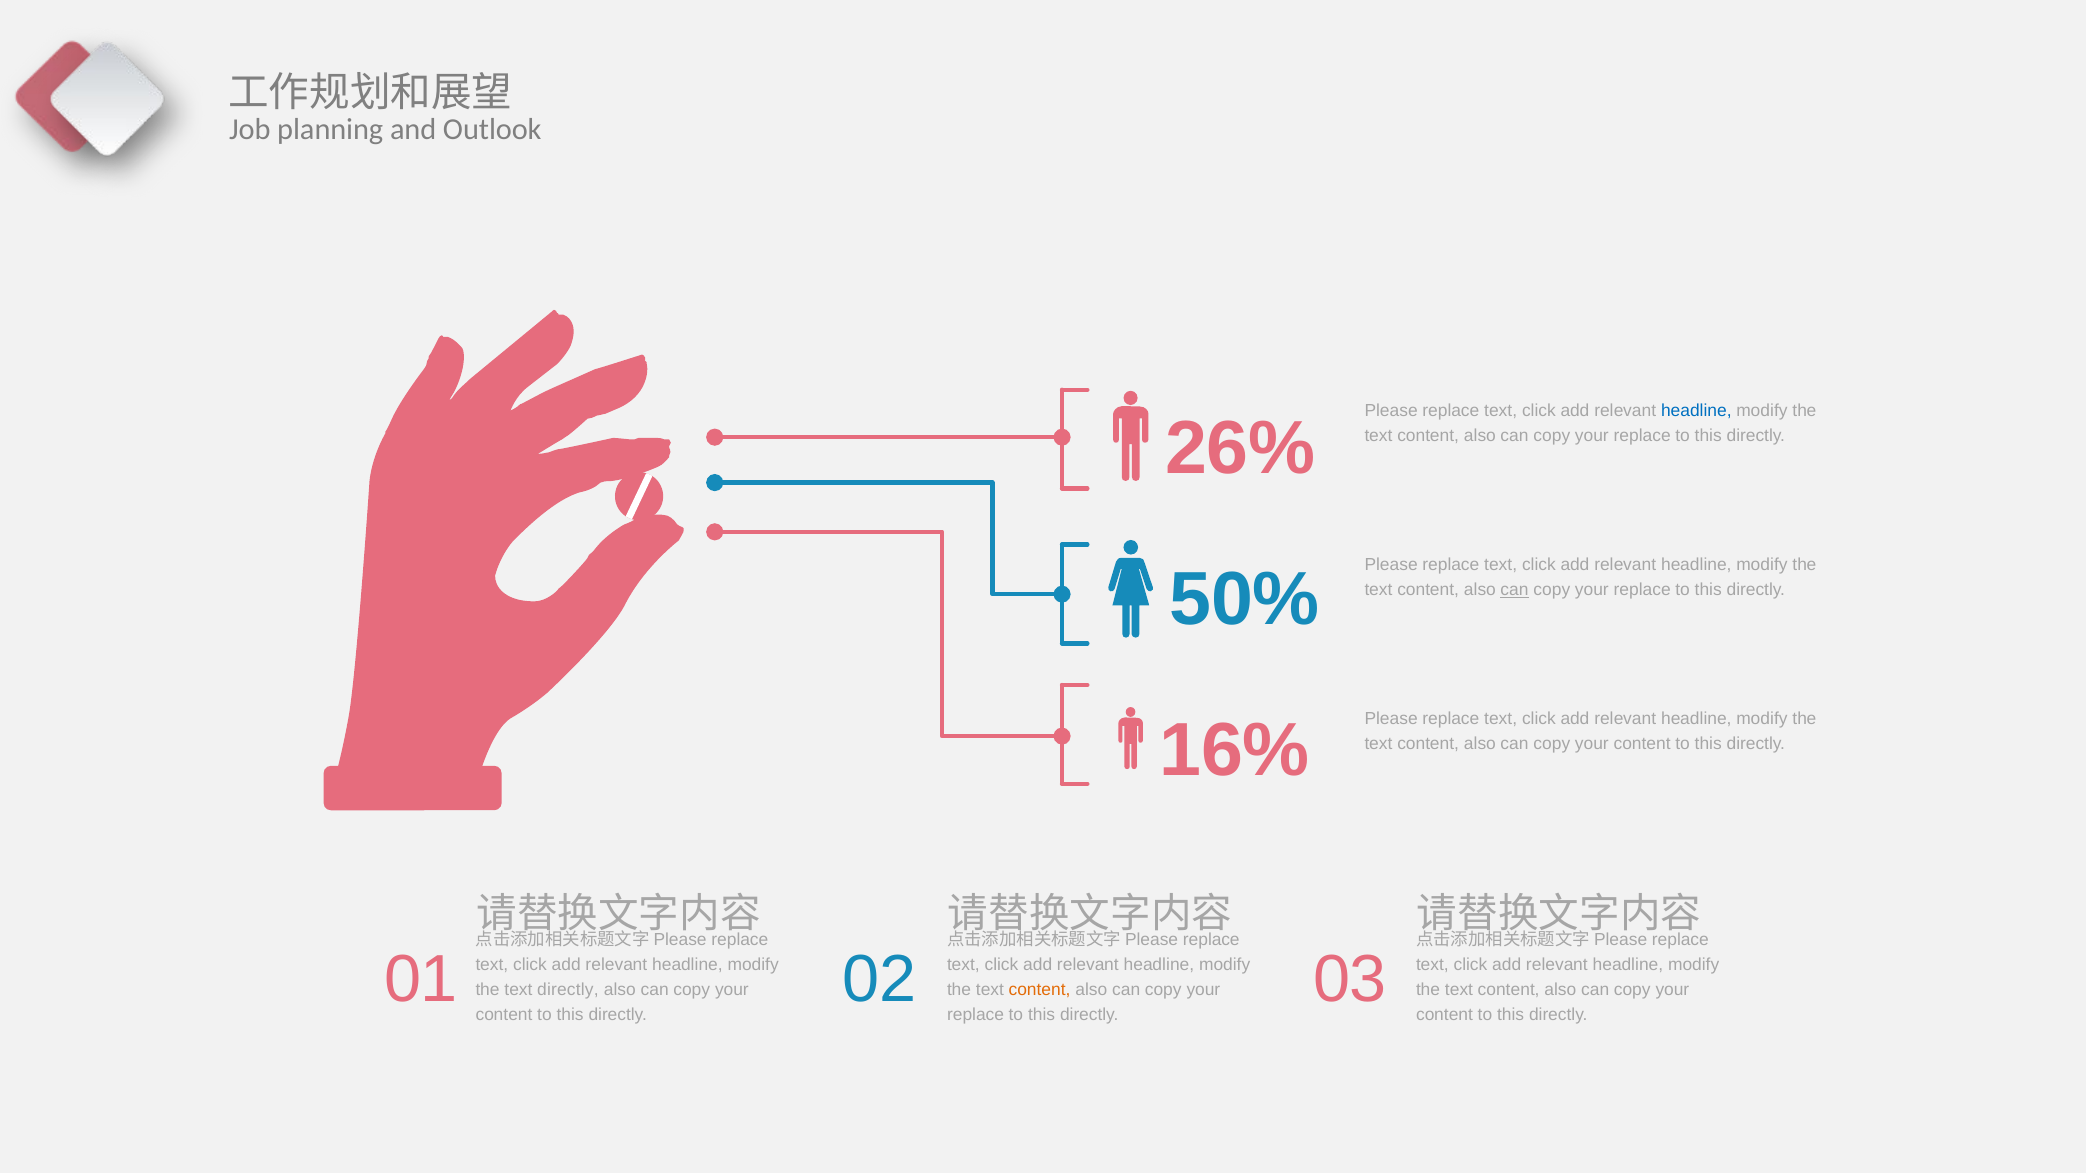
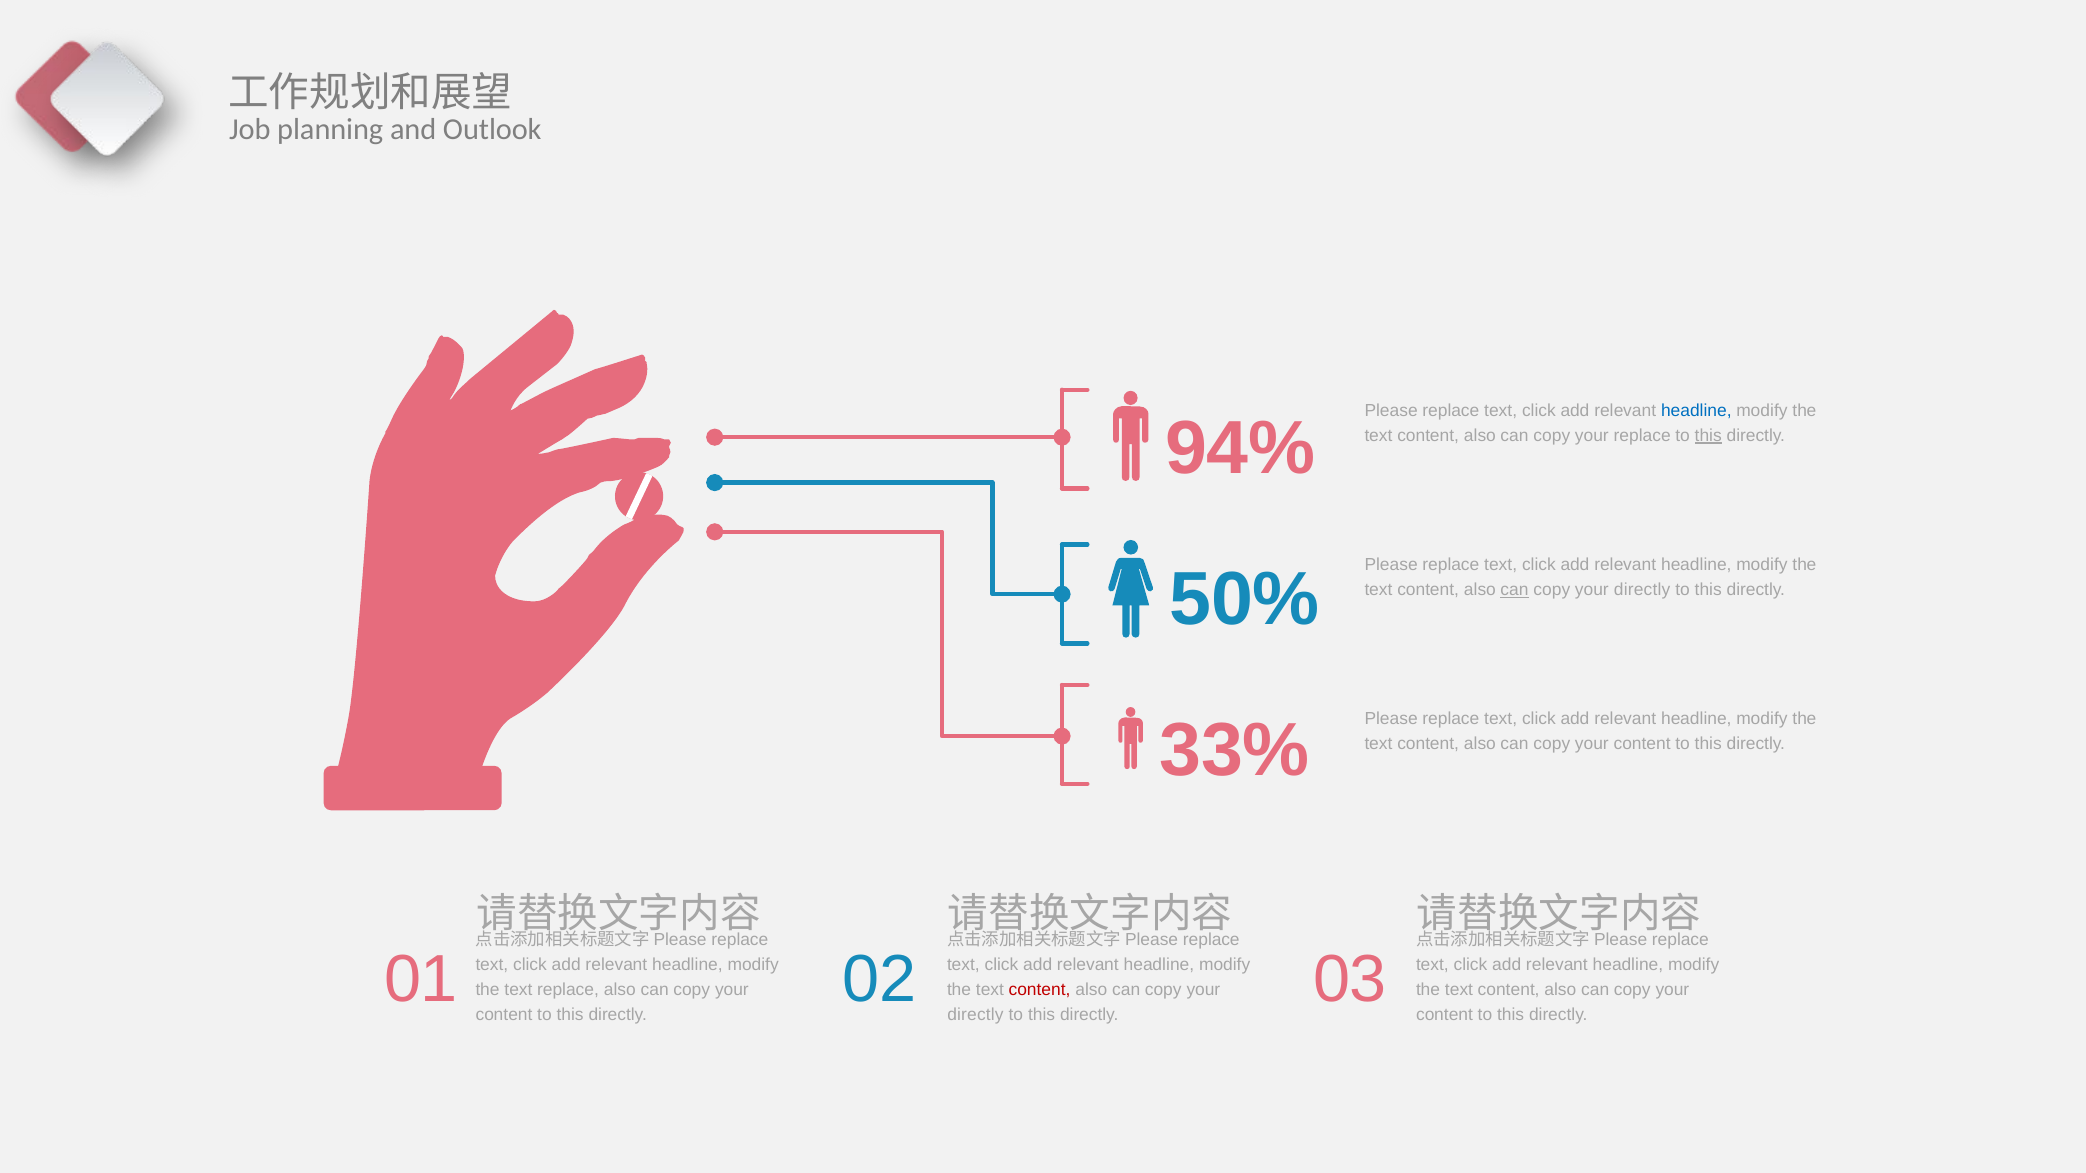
26%: 26% -> 94% (1240, 449)
this underline: none -> present (1708, 436)
replace: replace -> directly (1642, 590)
16%: 16% -> 33% (1235, 751)
text directly: directly -> replace (568, 990)
content colour: orange -> red (1039, 990)
replace: replace -> directly (975, 1015)
